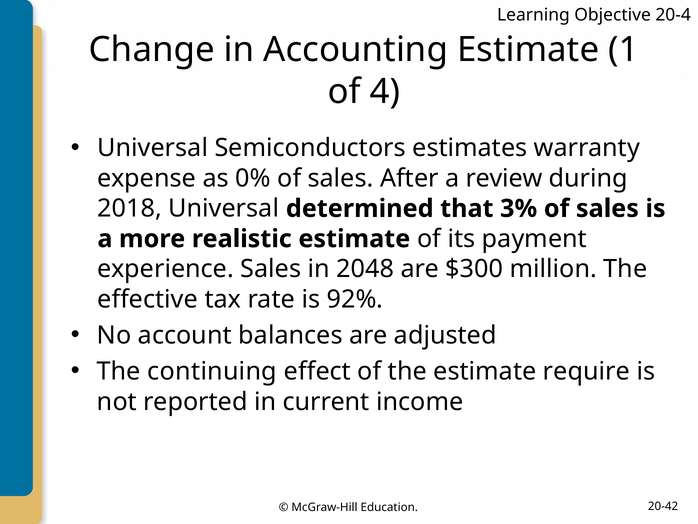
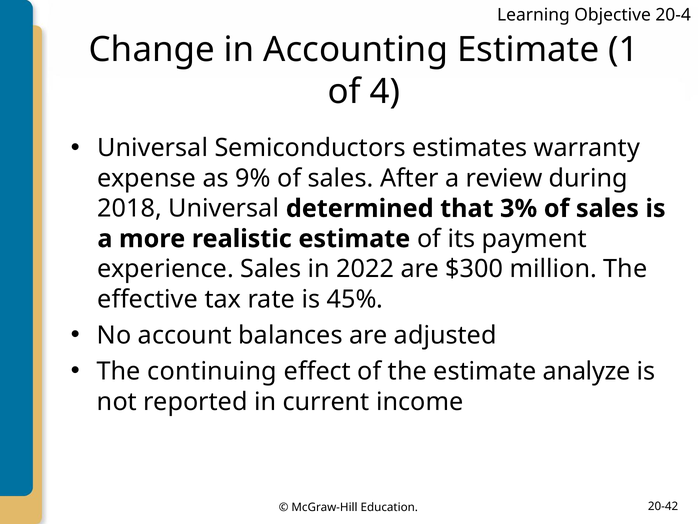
0%: 0% -> 9% (253, 178)
2048: 2048 -> 2022 (365, 269)
92%: 92% -> 45% (355, 299)
require: require -> analyze (587, 371)
